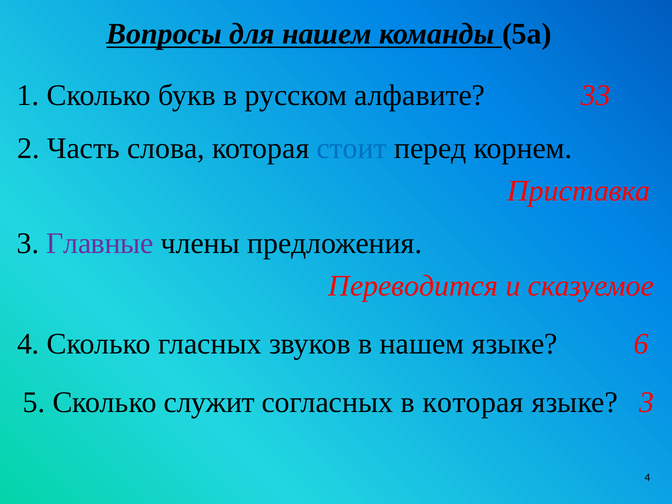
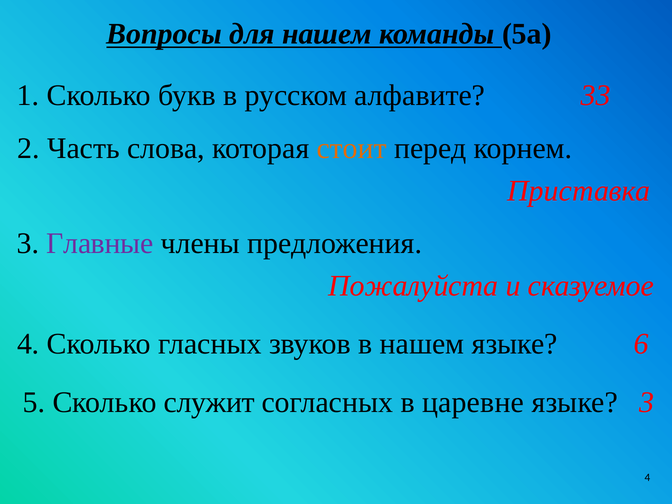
стоит colour: blue -> orange (352, 148)
Переводится: Переводится -> Пожалуйста (413, 286)
в которая: которая -> царевне (473, 402)
